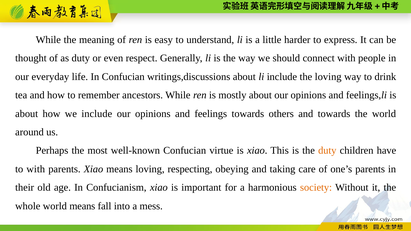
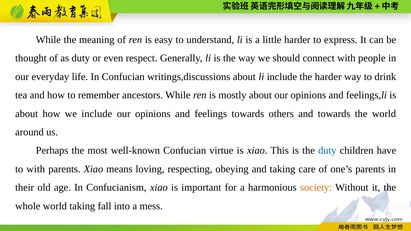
the loving: loving -> harder (328, 77)
duty colour: orange -> blue (327, 151)
world means: means -> taking (82, 206)
